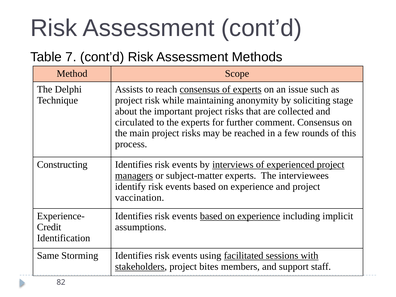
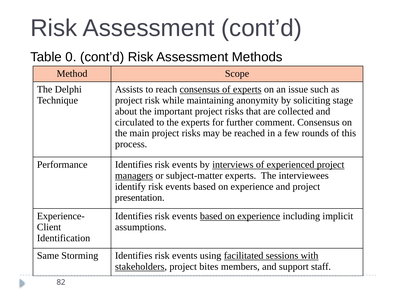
7: 7 -> 0 (71, 57)
Constructing: Constructing -> Performance (62, 165)
vaccination: vaccination -> presentation (140, 198)
Credit: Credit -> Client (49, 227)
